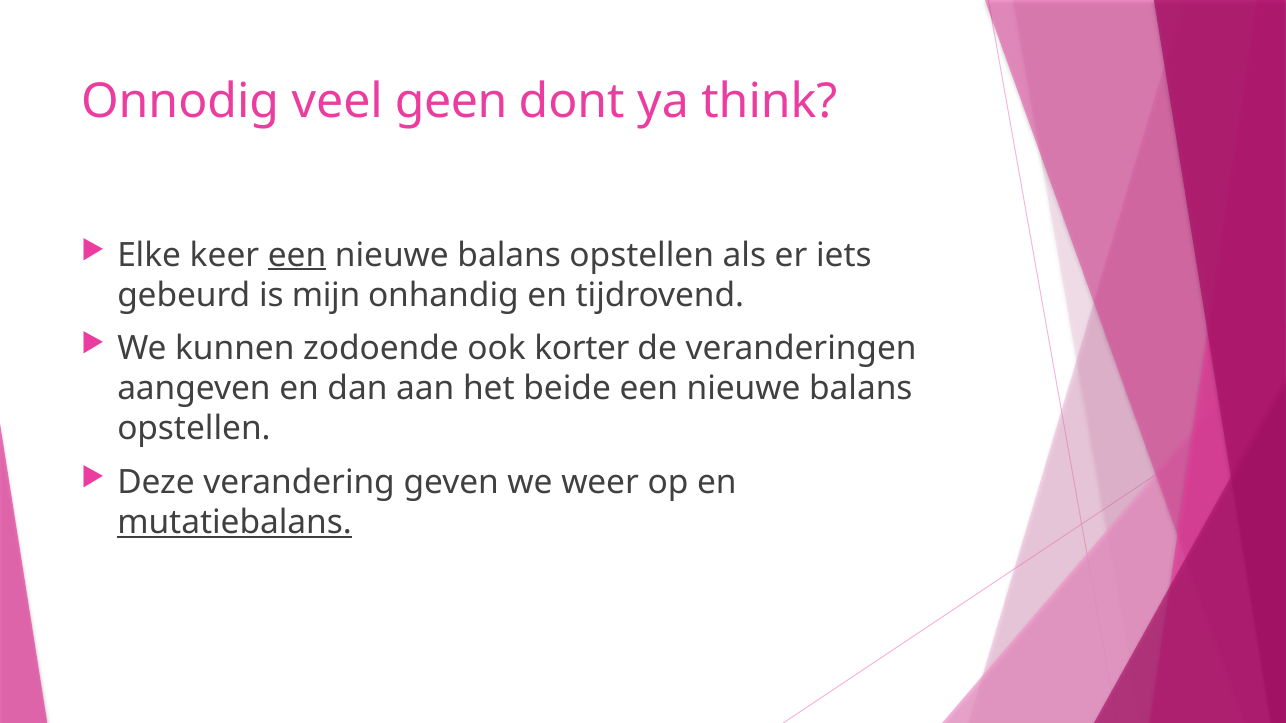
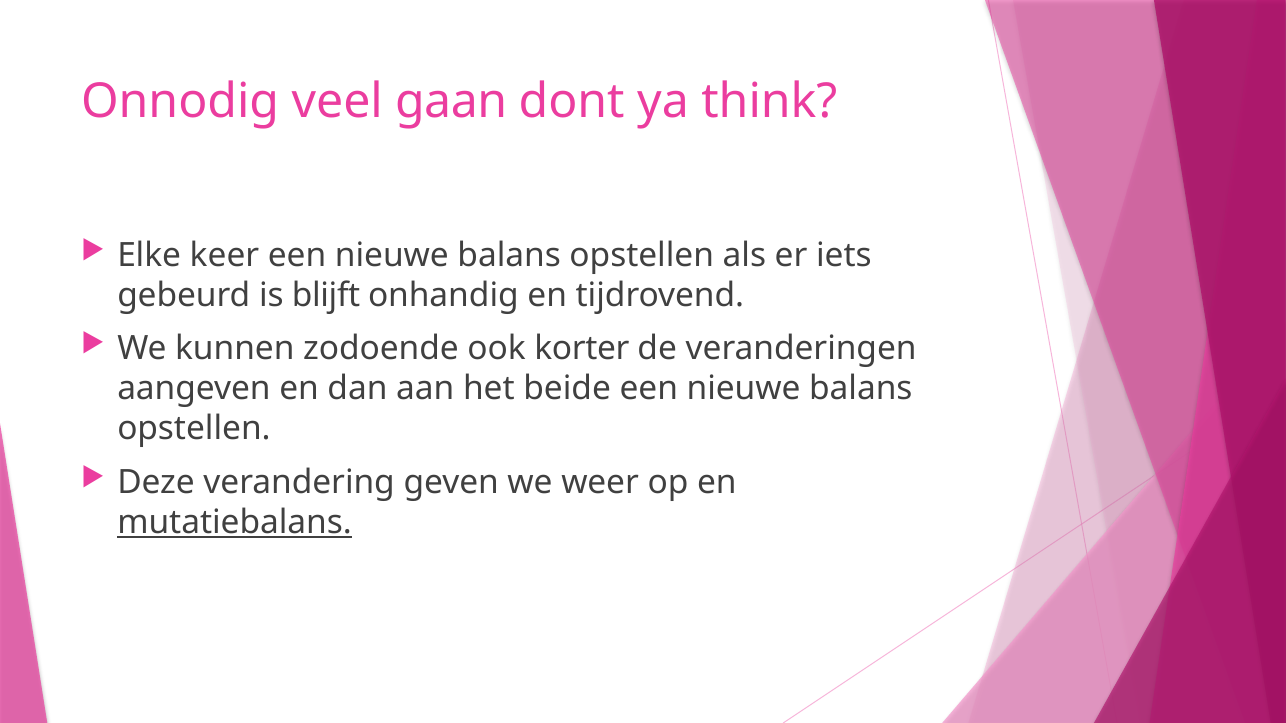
geen: geen -> gaan (451, 101)
een underline: present -> none (297, 255)
mijn: mijn -> blijft (326, 295)
